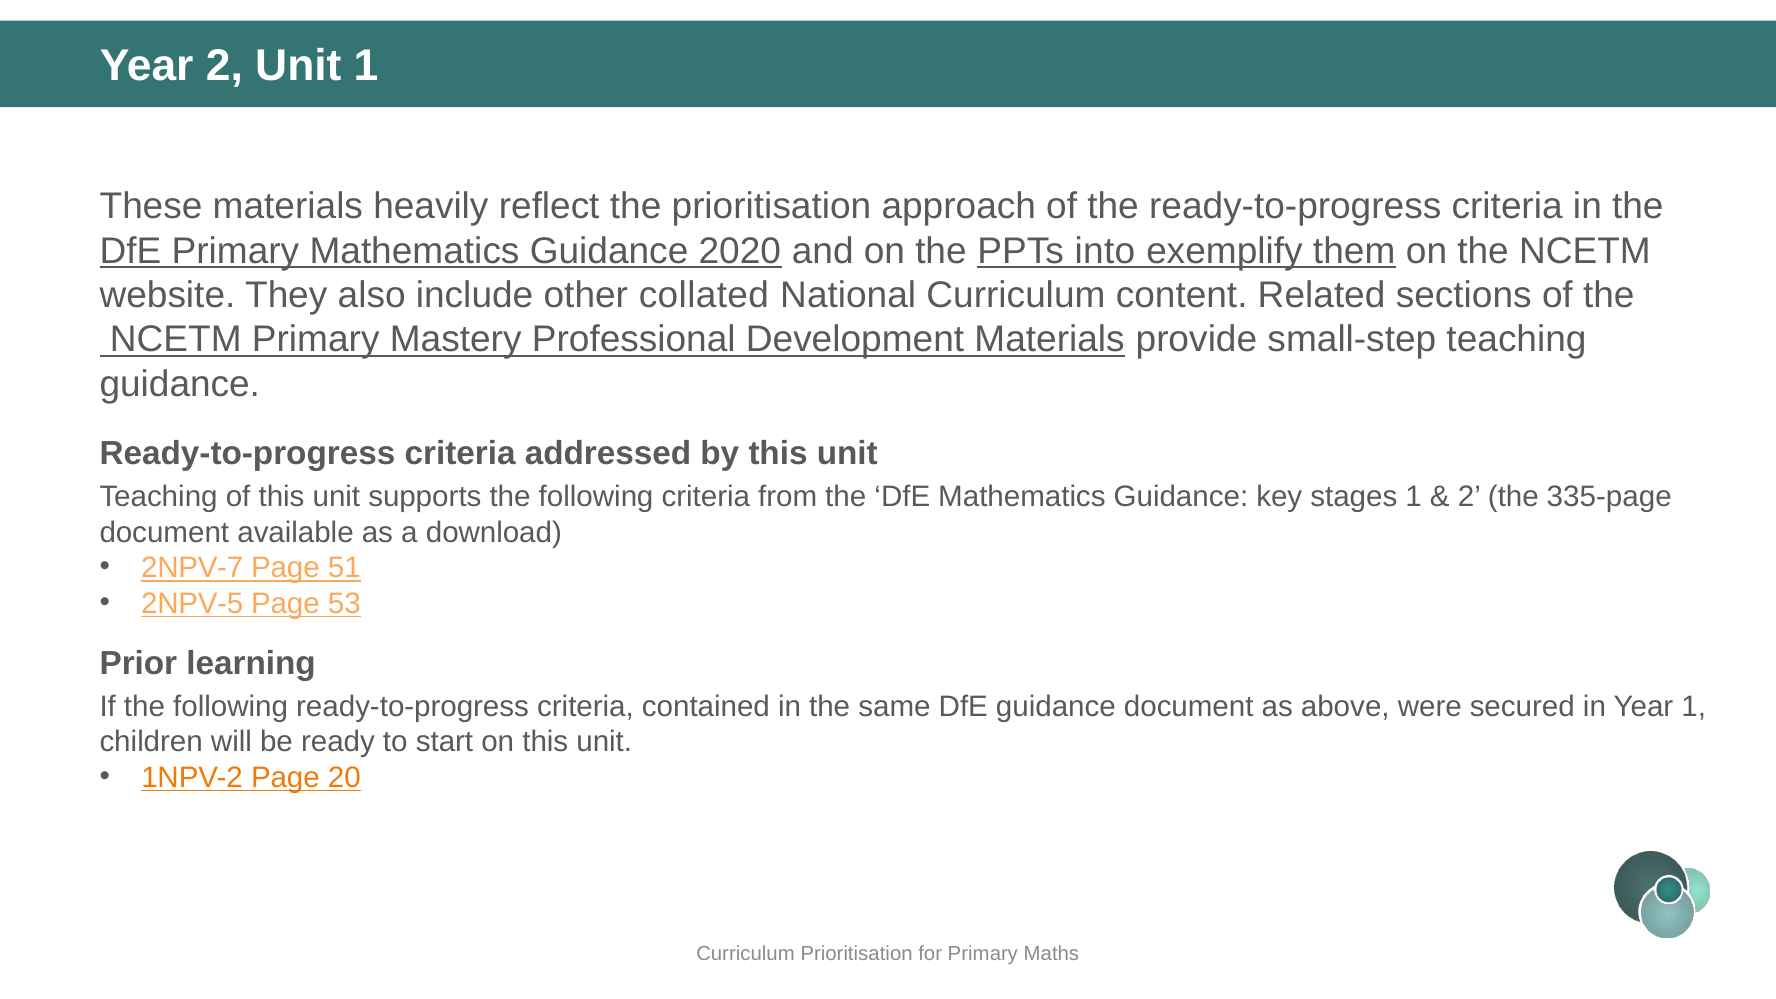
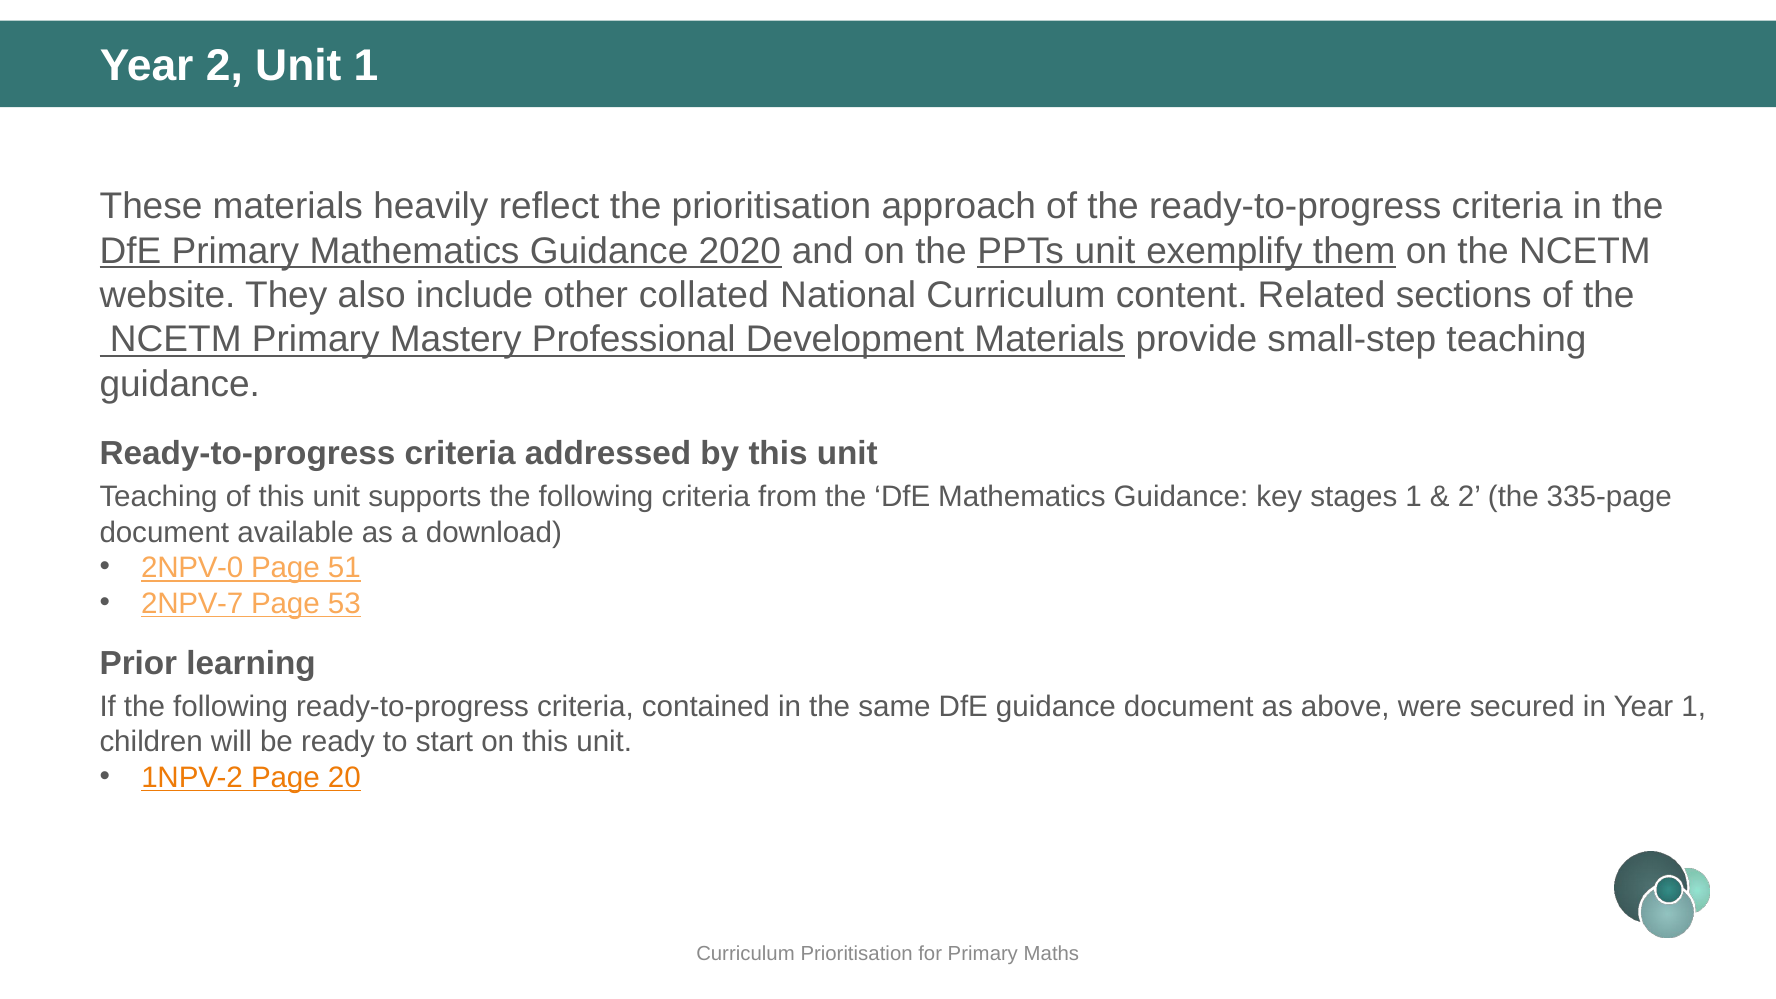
PPTs into: into -> unit (1105, 251)
2NPV-7: 2NPV-7 -> 2NPV-0 (192, 568)
2NPV-5: 2NPV-5 -> 2NPV-7 (192, 603)
